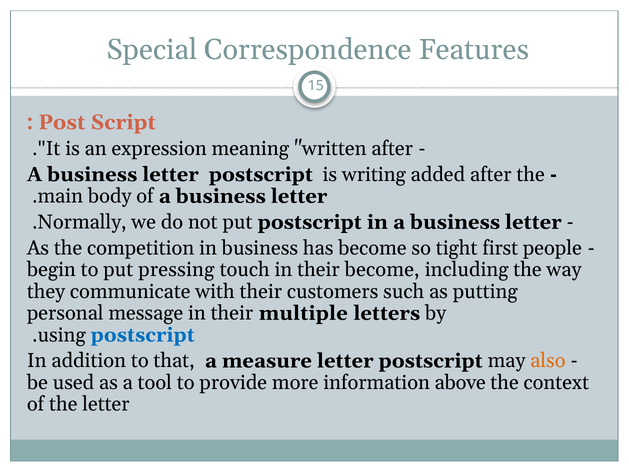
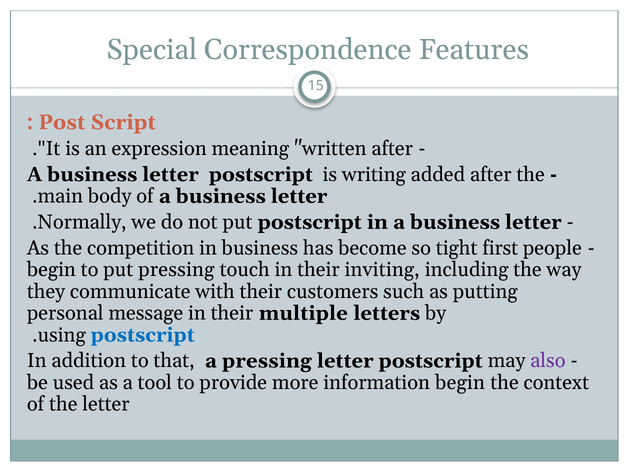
their become: become -> inviting (382, 270)
a measure: measure -> pressing (267, 361)
also colour: orange -> purple (548, 361)
information above: above -> begin (460, 382)
